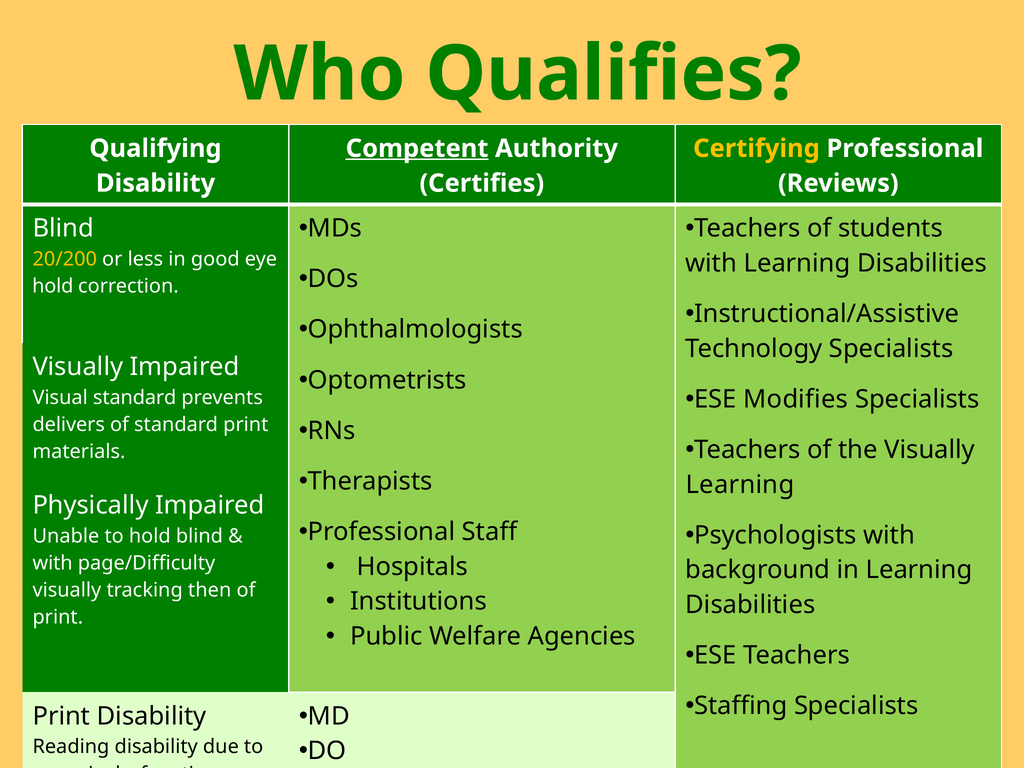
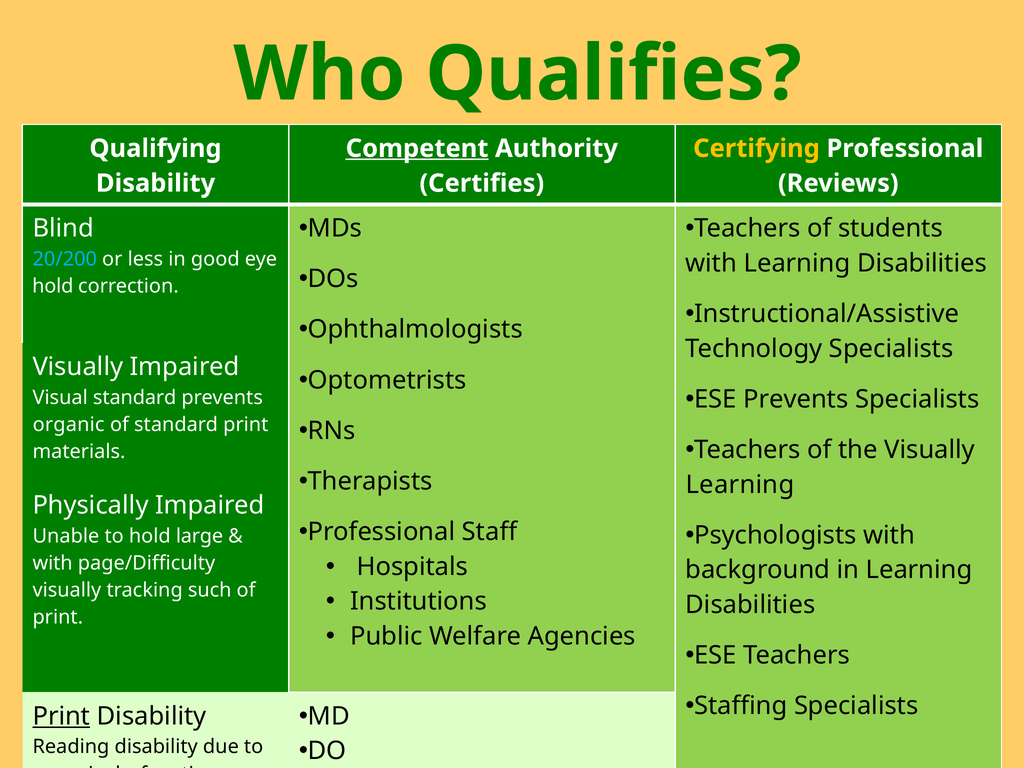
20/200 colour: yellow -> light blue (65, 259)
ESE Modifies: Modifies -> Prevents (796, 399)
delivers: delivers -> organic (69, 425)
hold blind: blind -> large (200, 536)
then: then -> such (210, 590)
Print underline: none -> present (61, 716)
